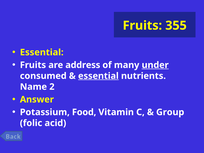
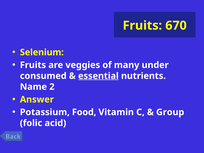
355: 355 -> 670 (176, 26)
Essential: Essential -> Selenium (42, 52)
address: address -> veggies (83, 65)
under underline: present -> none (155, 65)
